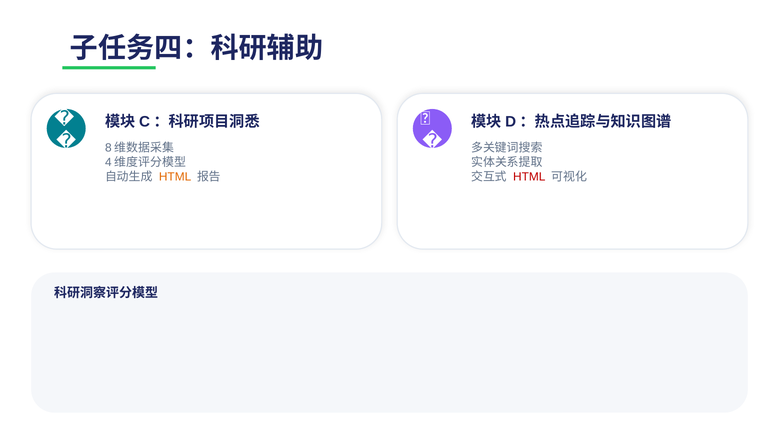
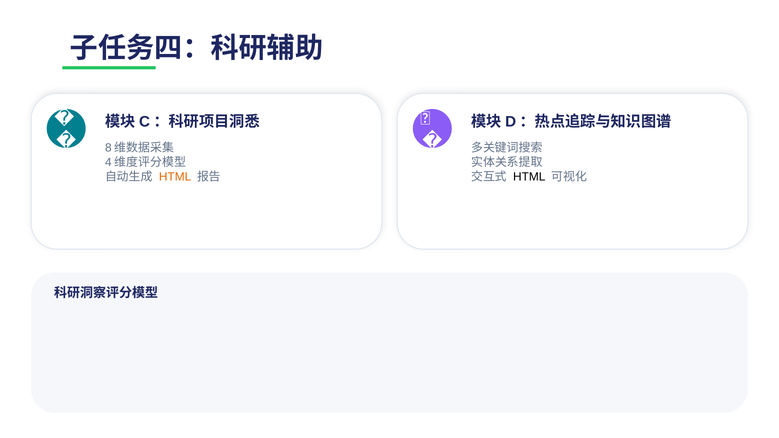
HTML colour: red -> black (529, 177)
